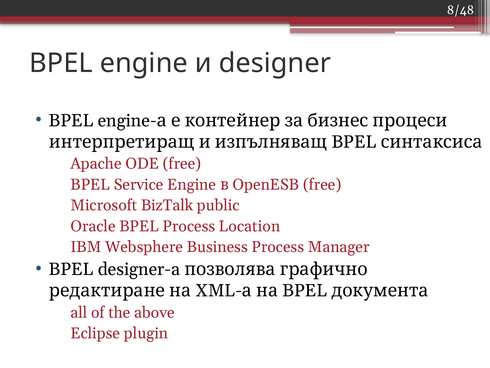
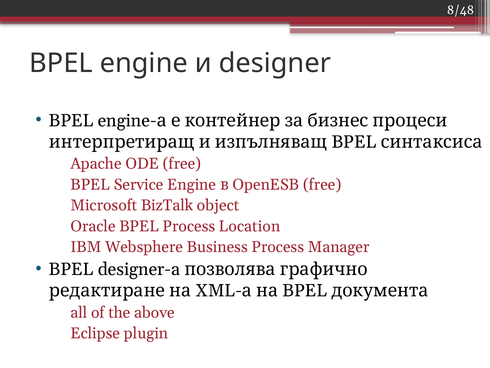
public: public -> object (218, 205)
